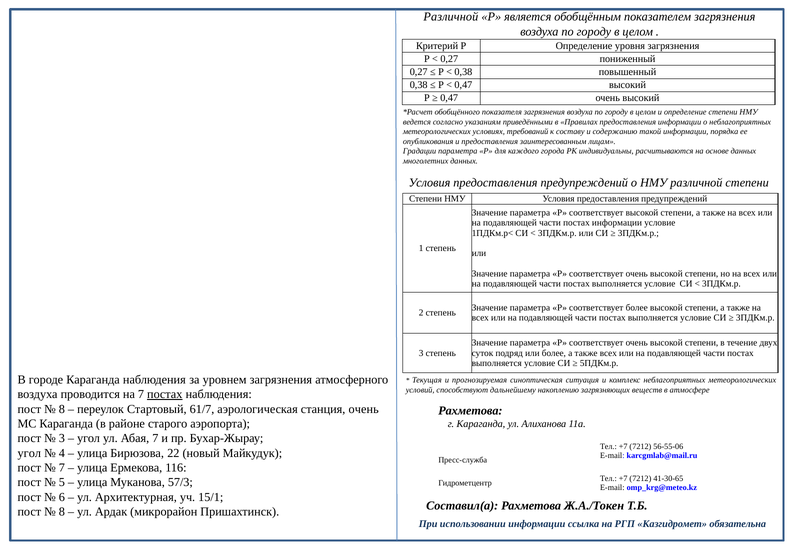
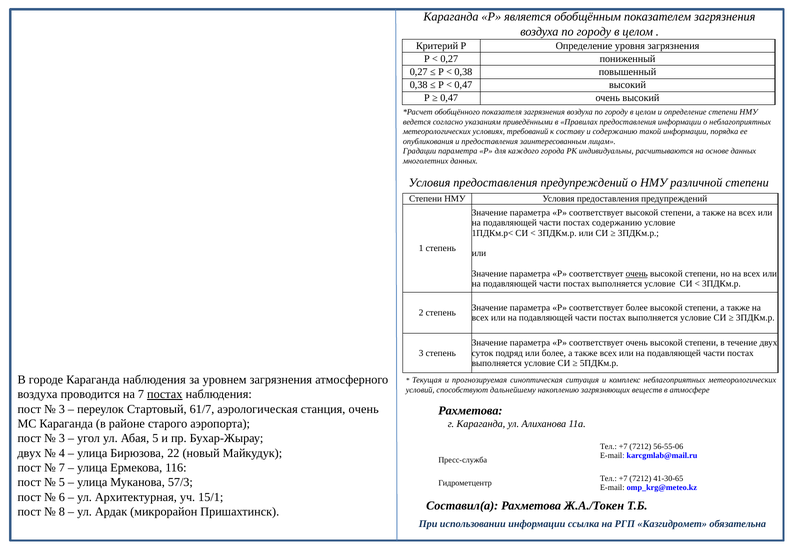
Различной: Различной -> Караганда (451, 17)
постах информации: информации -> содержанию (617, 223)
очень underline: none -> present (637, 274)
8: 8 -> 3 (62, 409)
Абая 7: 7 -> 5 (155, 438)
угол: угол -> двух (29, 453)
